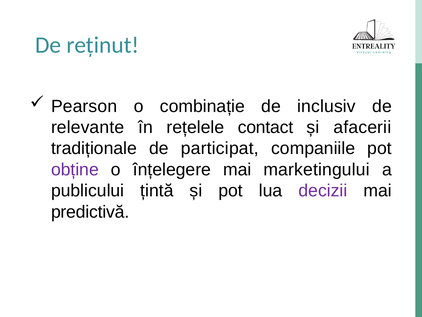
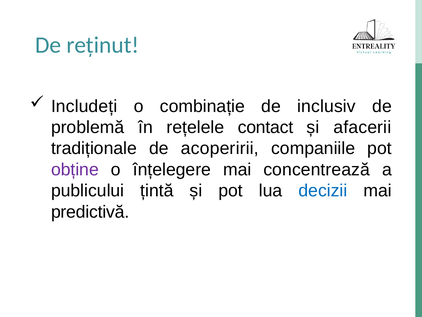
Pearson: Pearson -> Includeți (84, 106)
relevante: relevante -> problemă (88, 127)
participat: participat -> acoperirii (220, 148)
marketingului: marketingului -> concentrează (317, 169)
decizii colour: purple -> blue (323, 190)
